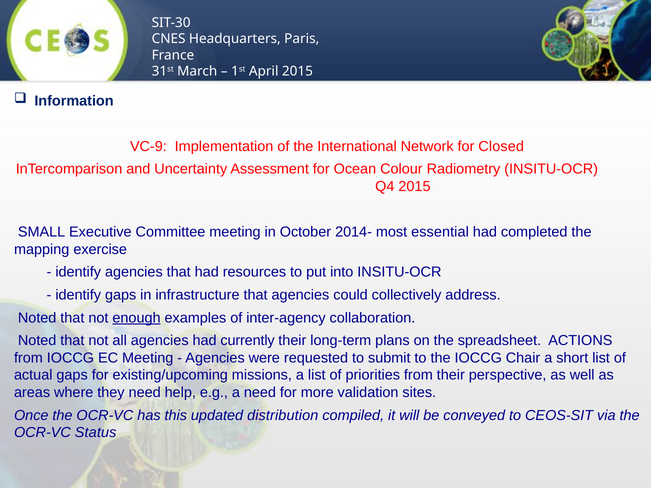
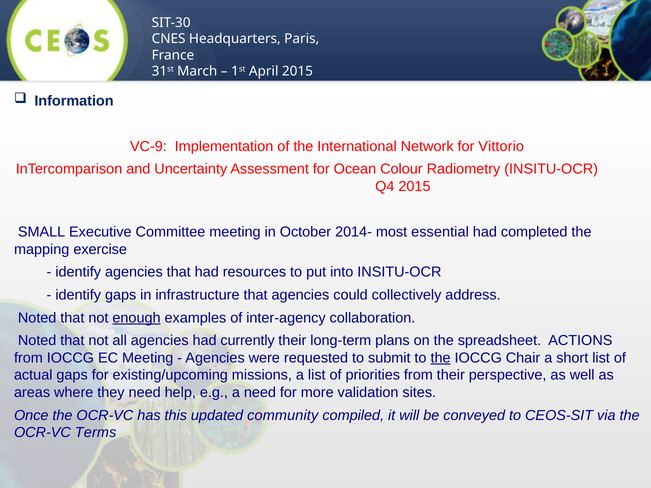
Closed: Closed -> Vittorio (501, 147)
the underline: none -> present (441, 358)
distribution: distribution -> community (283, 416)
Status: Status -> Terms (96, 433)
